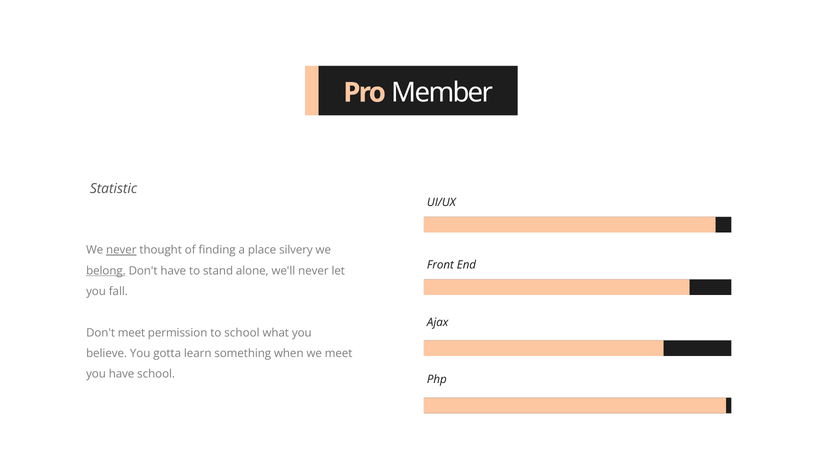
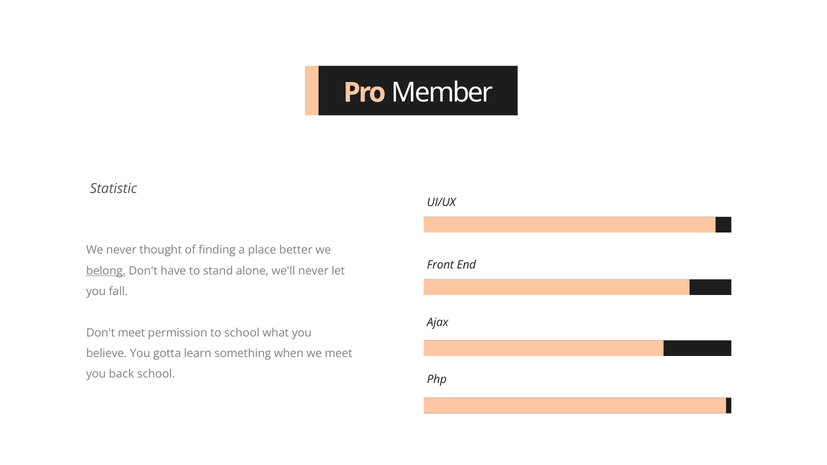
never underline: present -> none (121, 250)
silvery: silvery -> better (296, 250)
you have: have -> back (121, 374)
